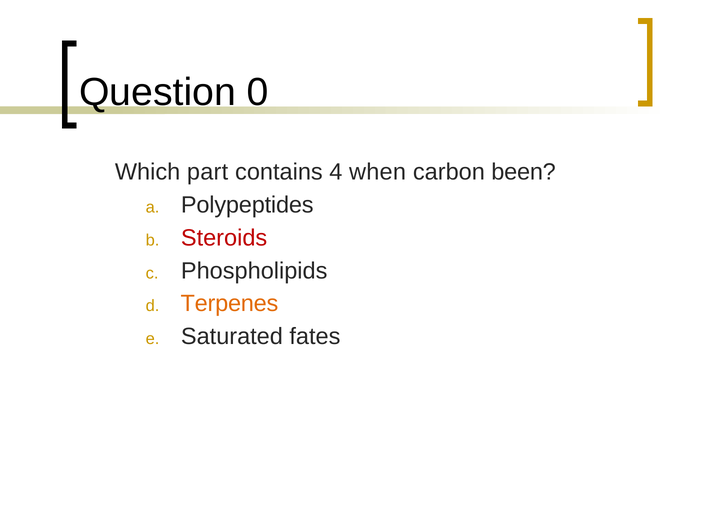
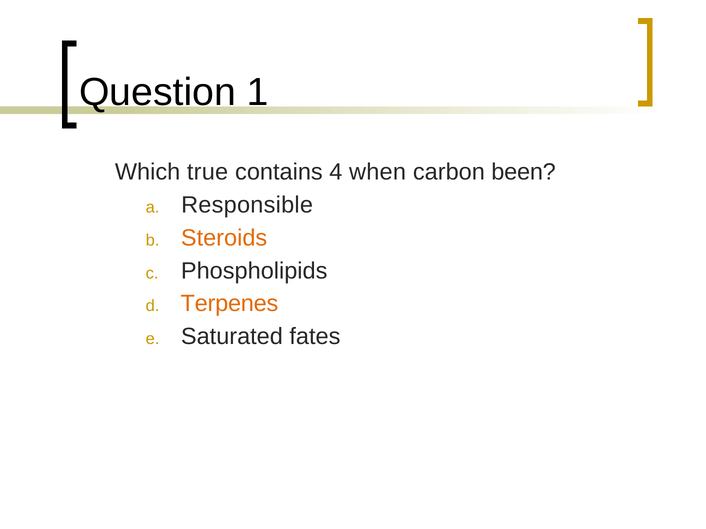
0: 0 -> 1 (258, 92)
part: part -> true (208, 172)
Polypeptides: Polypeptides -> Responsible (247, 205)
Steroids colour: red -> orange (224, 238)
